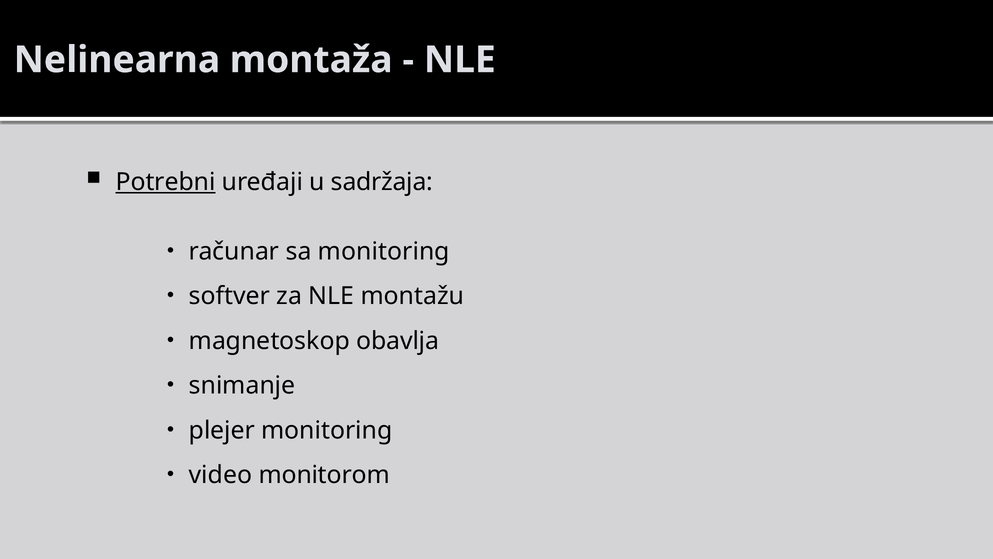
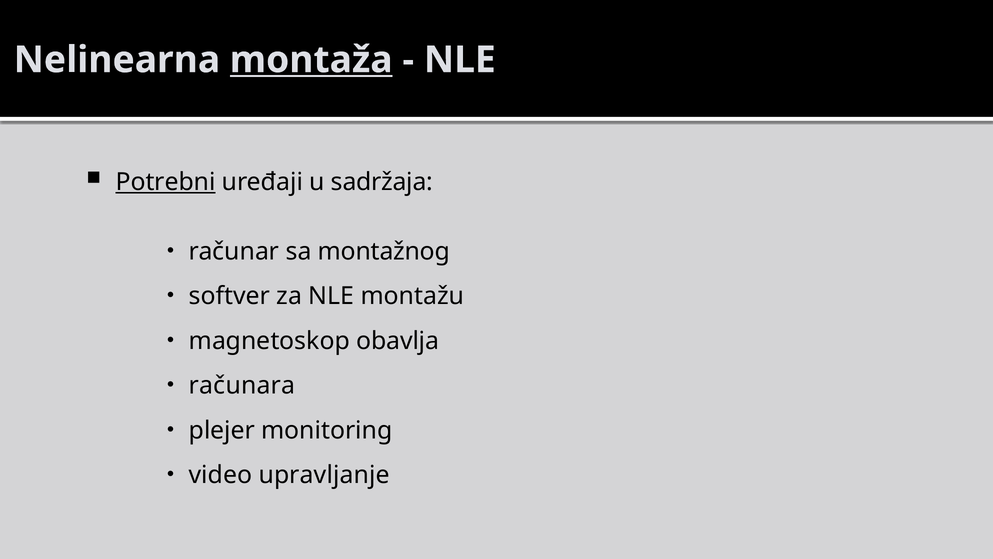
montaža underline: none -> present (311, 60)
sa monitoring: monitoring -> montažnog (384, 251)
snimanje: snimanje -> računara (242, 385)
monitorom: monitorom -> upravljanje (324, 475)
